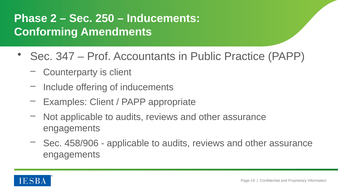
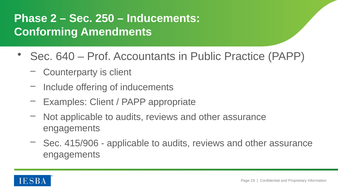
347: 347 -> 640 (65, 56)
458/906: 458/906 -> 415/906 (82, 143)
